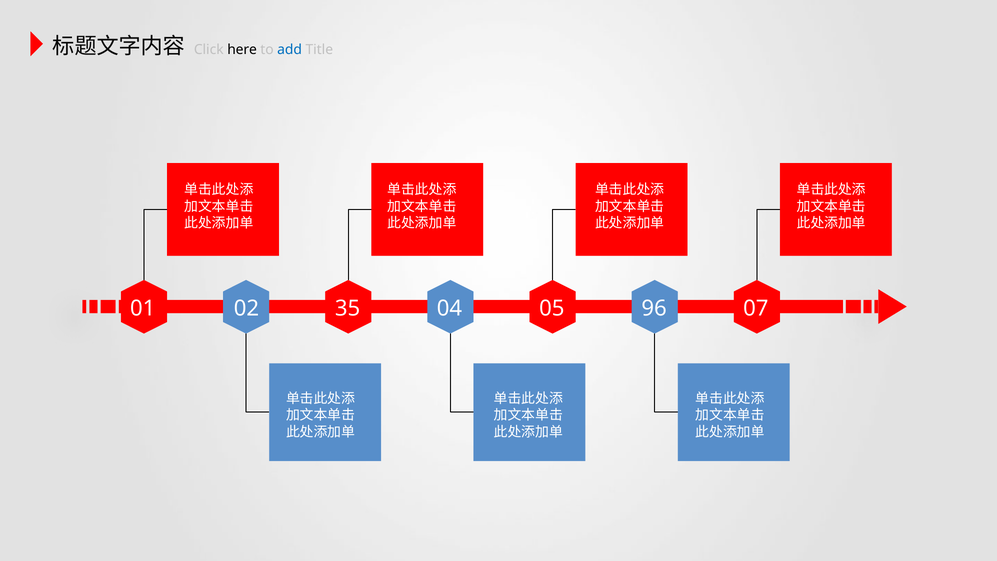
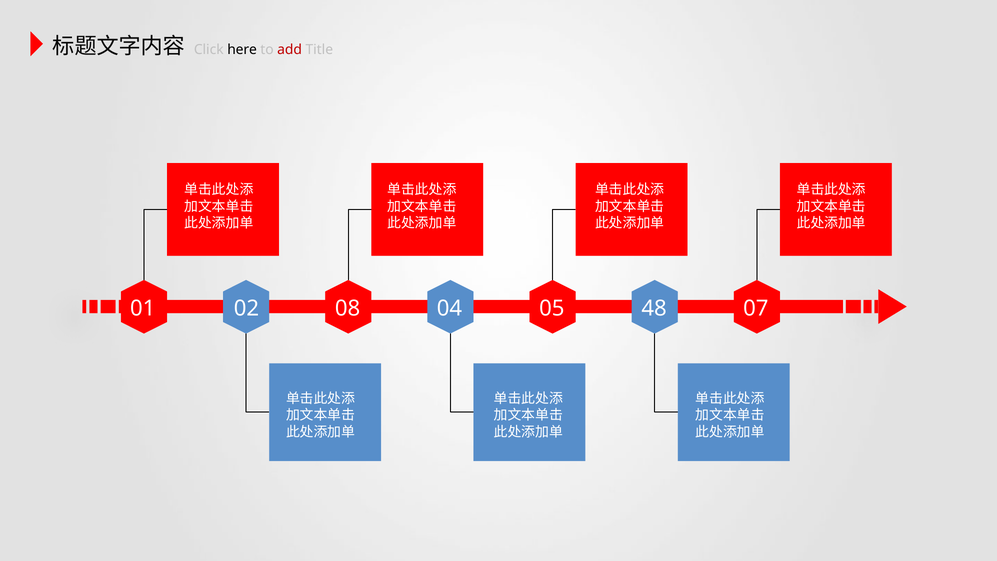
add colour: blue -> red (290, 50)
35: 35 -> 08 (348, 308)
96: 96 -> 48 (654, 308)
